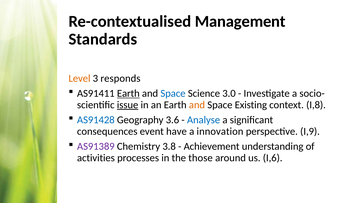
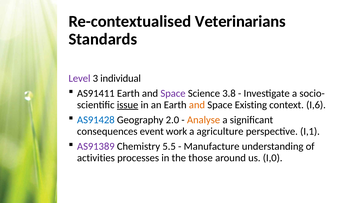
Management: Management -> Veterinarians (240, 21)
Level colour: orange -> purple (79, 78)
responds: responds -> individual (121, 78)
Earth underline: present -> none (128, 93)
Space colour: blue -> purple (173, 93)
3.0: 3.0 -> 3.8 (229, 93)
I,8: I,8 -> I,6 (316, 105)
3.6: 3.6 -> 2.0 (172, 120)
Analyse colour: blue -> orange (204, 120)
have: have -> work (177, 131)
innovation: innovation -> agriculture (220, 131)
I,9: I,9 -> I,1 (310, 131)
3.8: 3.8 -> 5.5 (169, 147)
Achievement: Achievement -> Manufacture (212, 147)
I,6: I,6 -> I,0 (273, 158)
